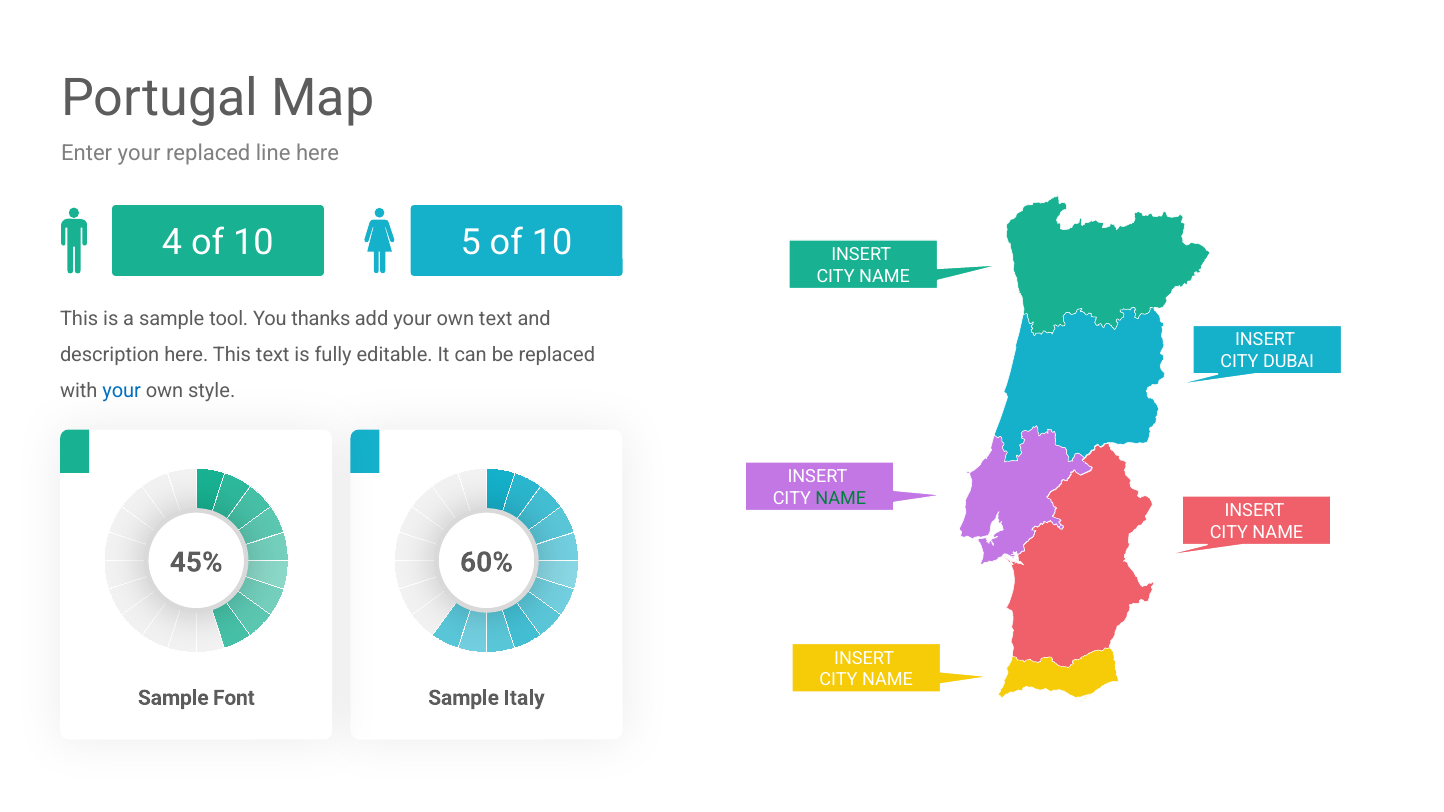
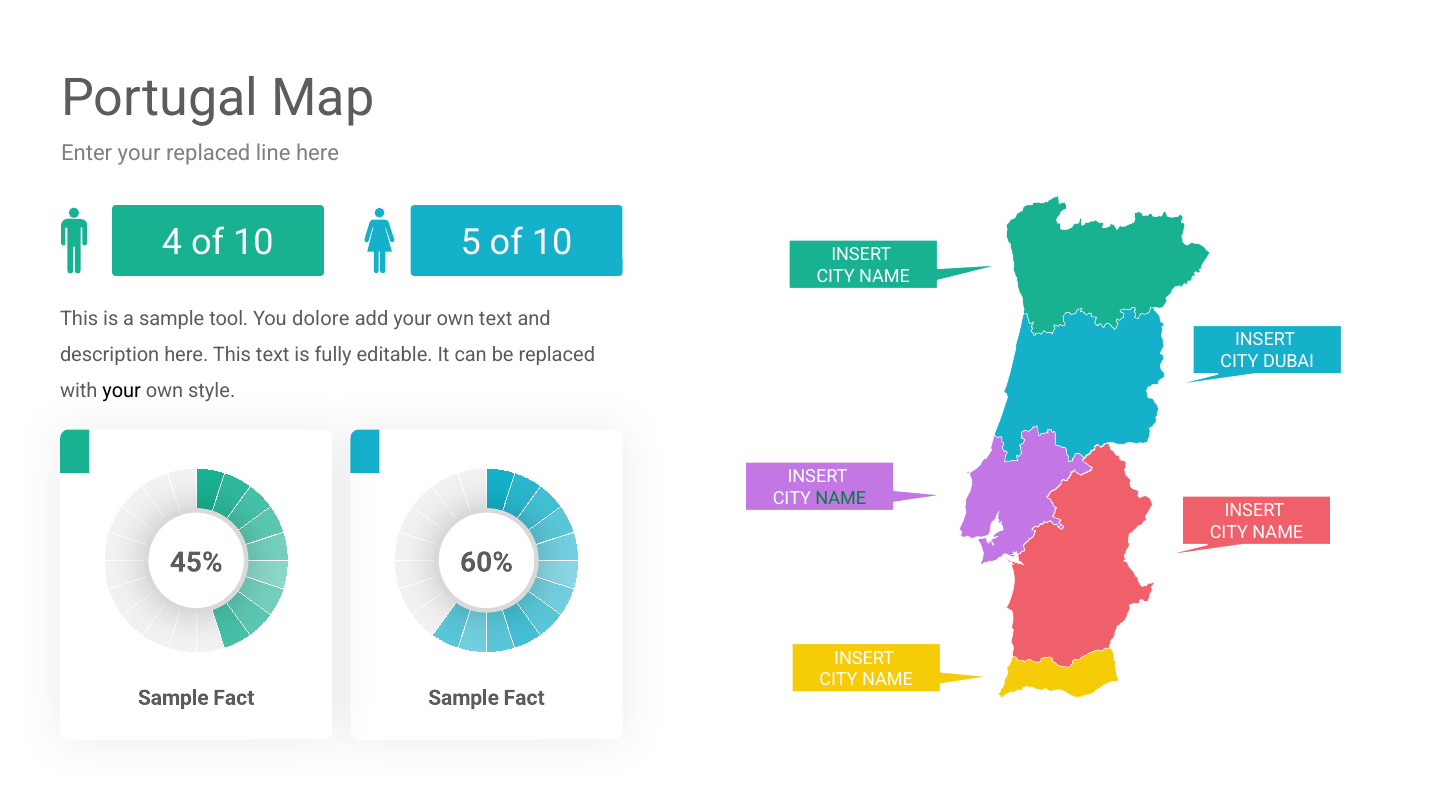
thanks: thanks -> dolore (321, 319)
your colour: blue -> black (122, 391)
Font: Font -> Fact (234, 698)
Italy: Italy -> Fact (524, 698)
